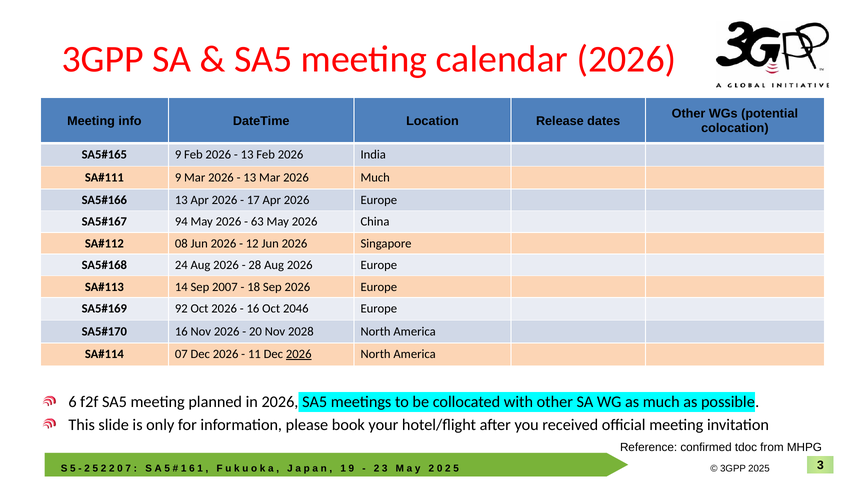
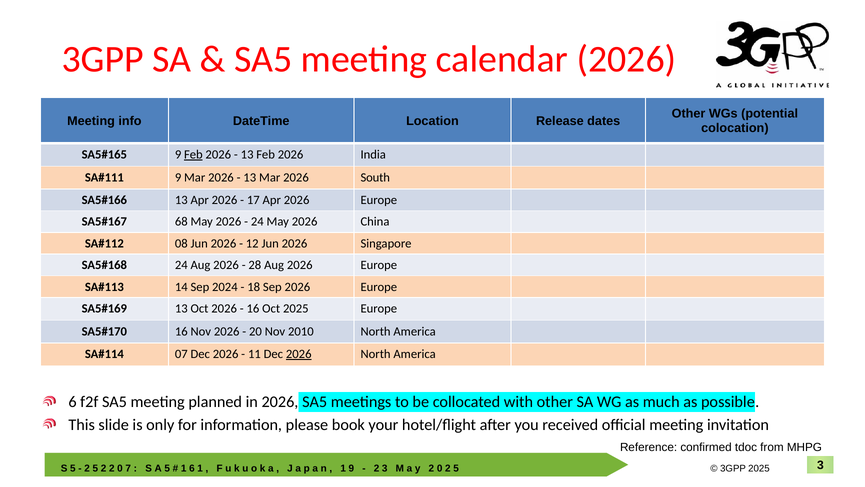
Feb underline: none -> present (193, 154)
2026 Much: Much -> South (375, 177)
94: 94 -> 68 (181, 222)
63: 63 -> 24 (257, 222)
2007: 2007 -> 2024 (225, 287)
92: 92 -> 13 (181, 308)
Oct 2046: 2046 -> 2025 (296, 308)
2028: 2028 -> 2010 (301, 331)
